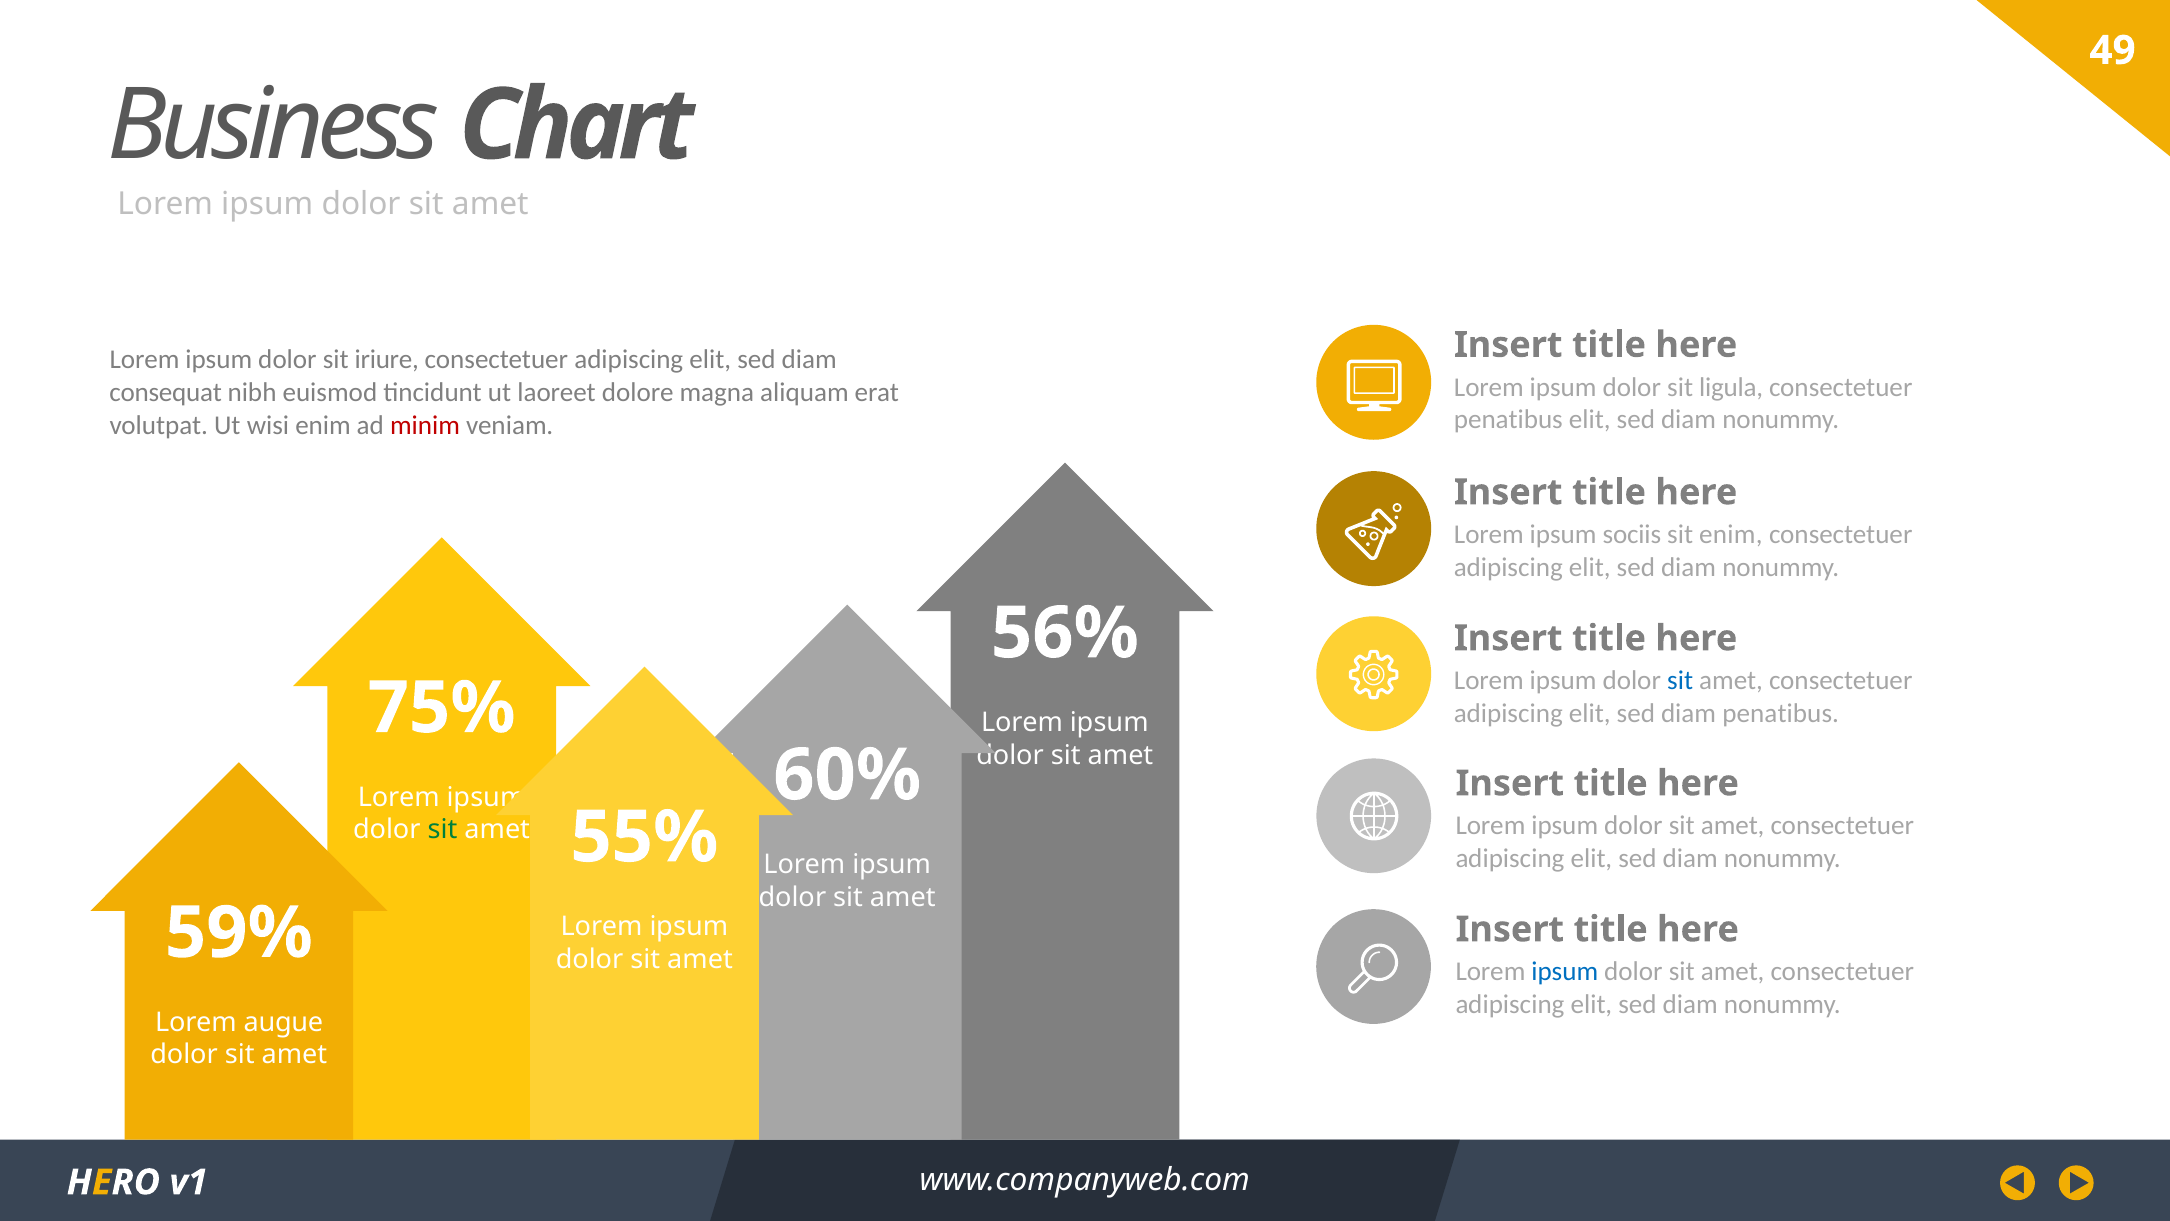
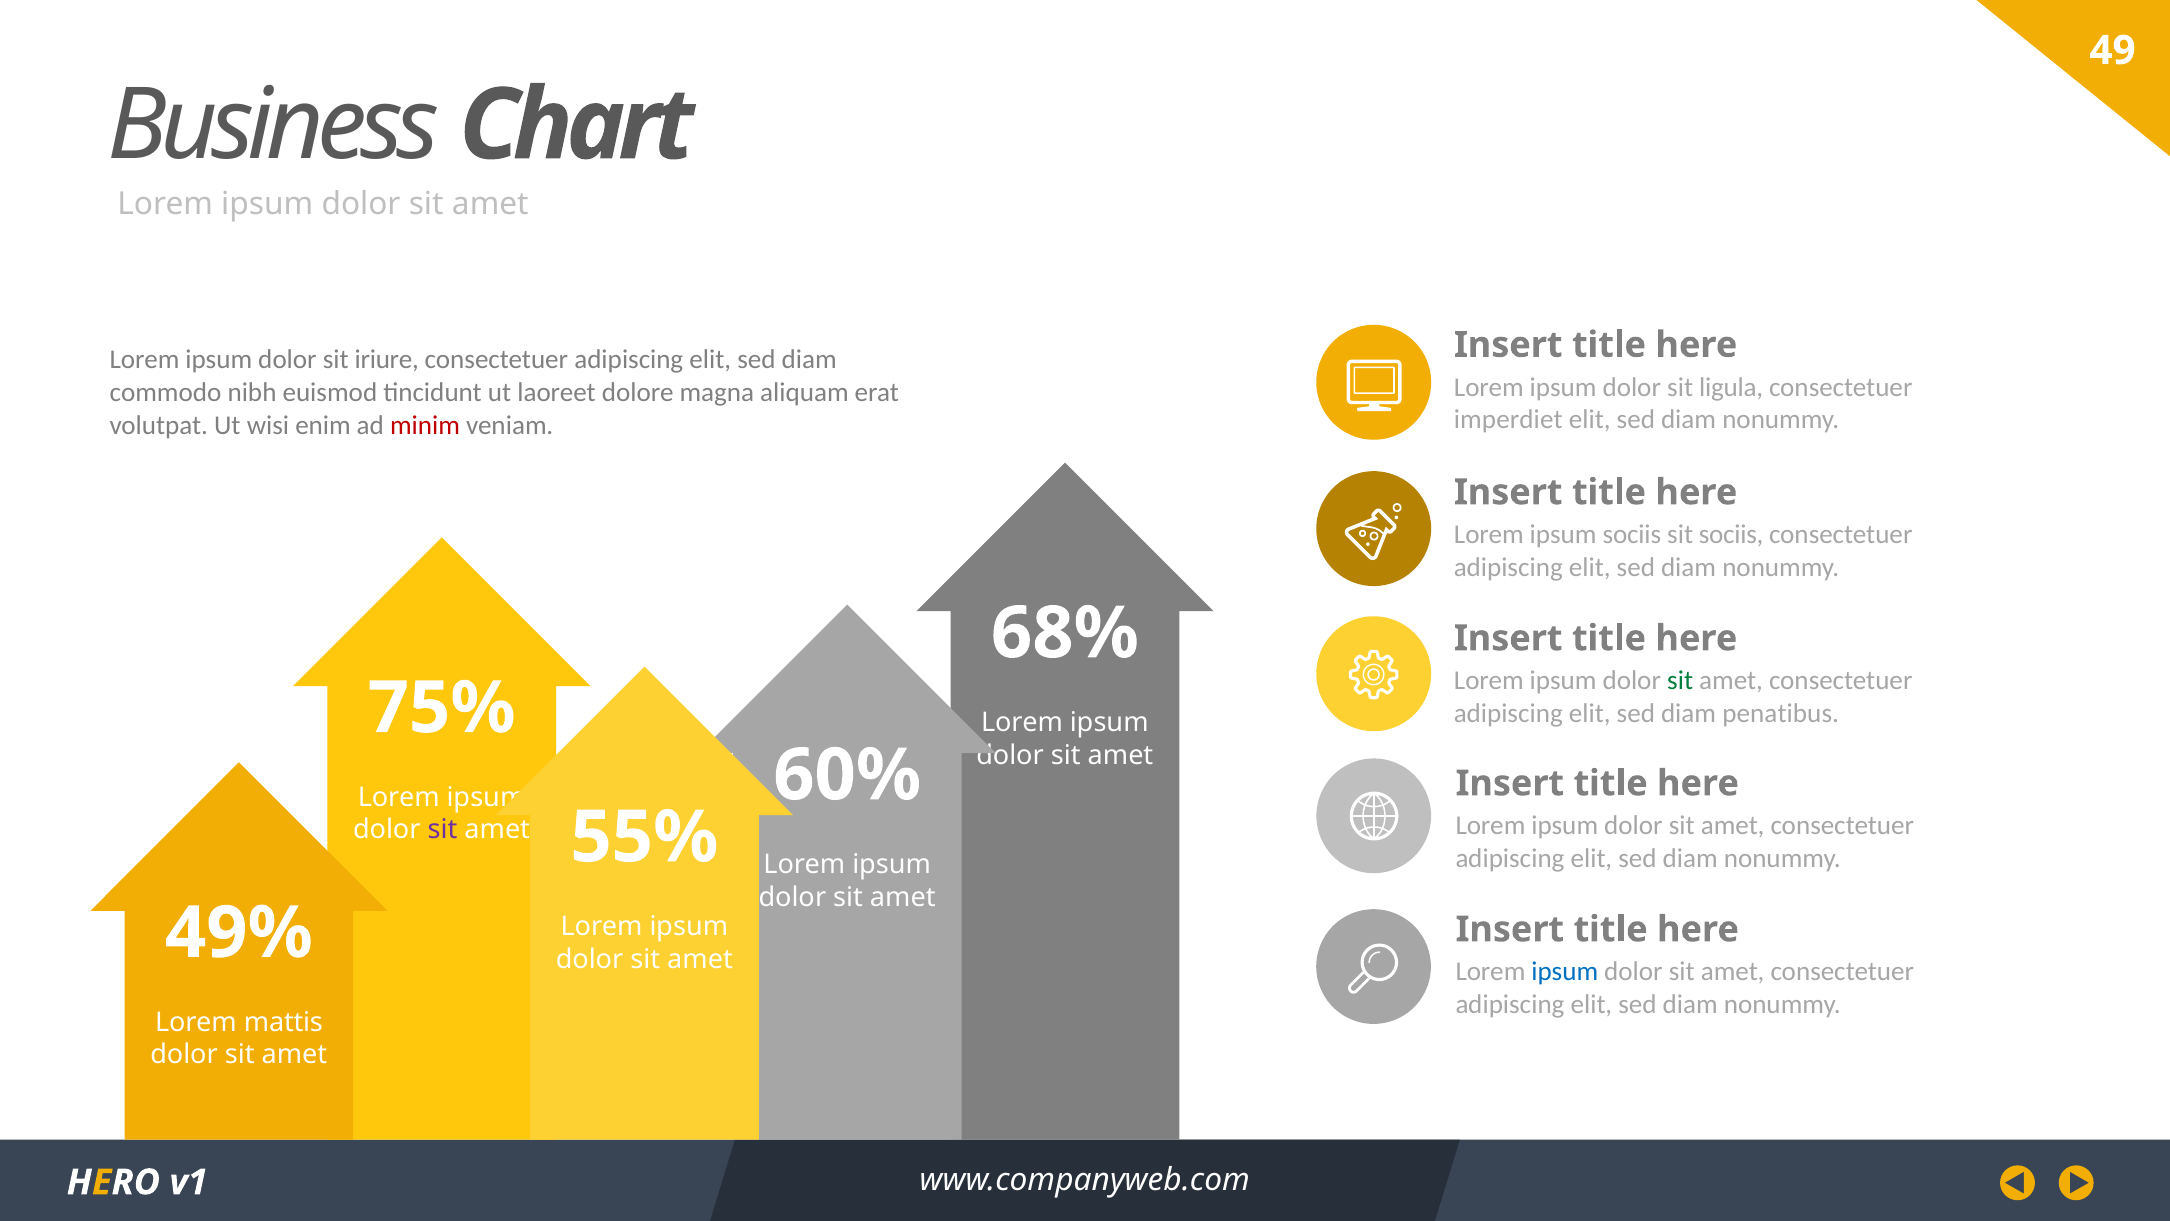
consequat: consequat -> commodo (166, 392)
penatibus: penatibus -> imperdiet (1508, 420)
sit enim: enim -> sociis (1731, 535)
56%: 56% -> 68% (1065, 633)
sit colour: blue -> green (1680, 680)
sit colour: green -> purple (442, 830)
59%: 59% -> 49% (239, 933)
augue: augue -> mattis (283, 1022)
